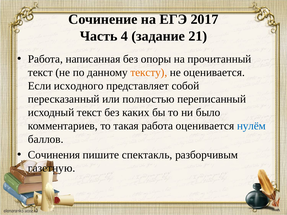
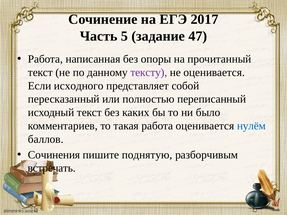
4: 4 -> 5 (124, 36)
21: 21 -> 47 (198, 36)
тексту colour: orange -> purple (149, 72)
спектакль: спектакль -> поднятую (147, 155)
газетную: газетную -> встречать (52, 168)
